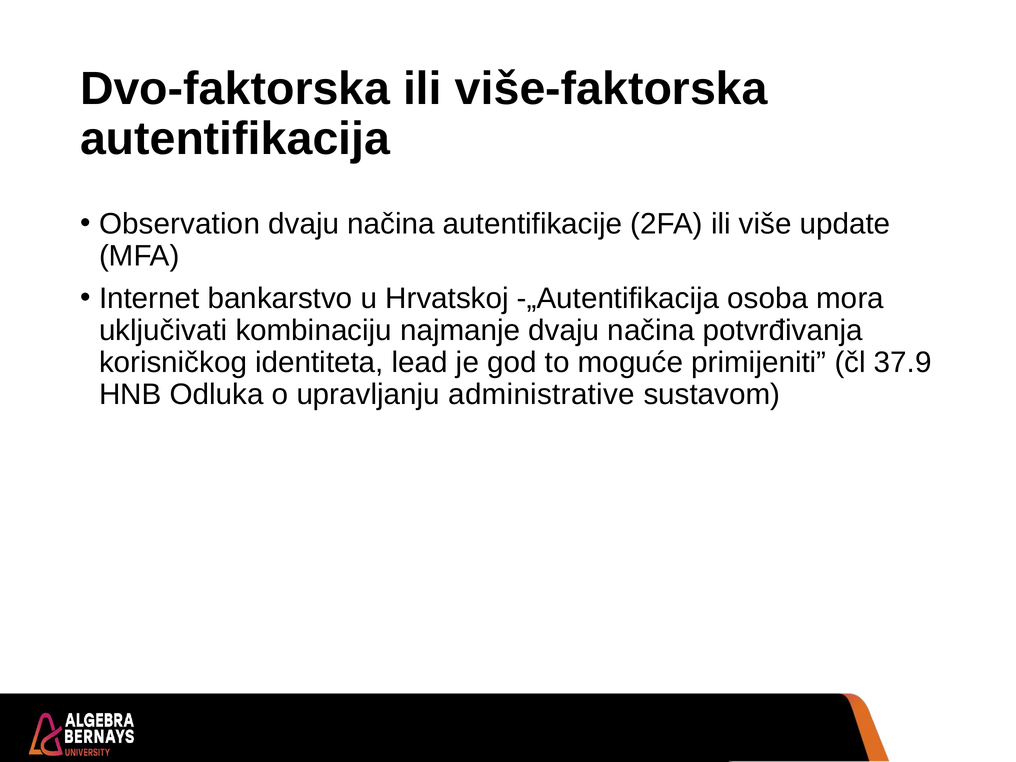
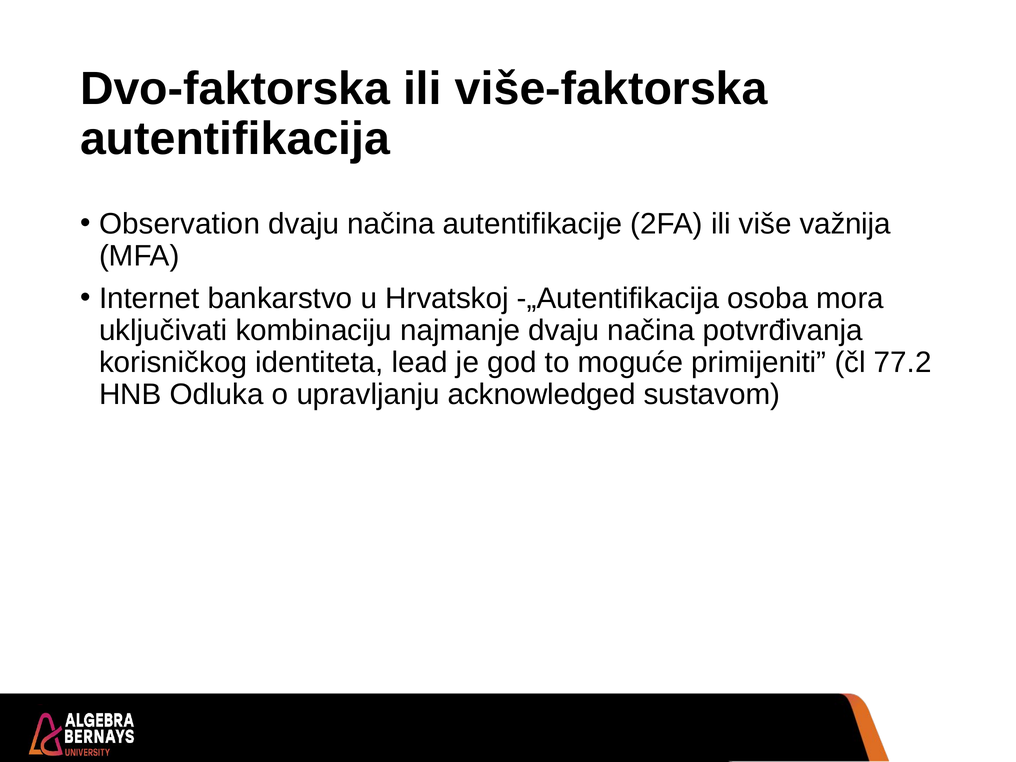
update: update -> važnija (845, 224)
37.9: 37.9 -> 77.2 (903, 362)
administrative: administrative -> acknowledged (542, 394)
